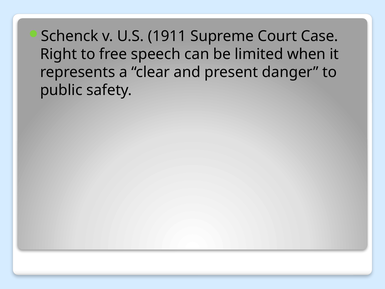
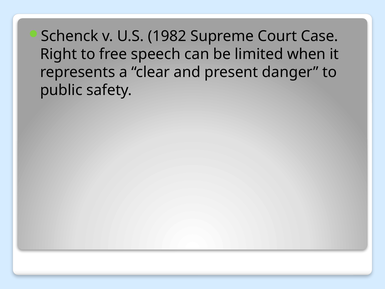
1911: 1911 -> 1982 (167, 36)
